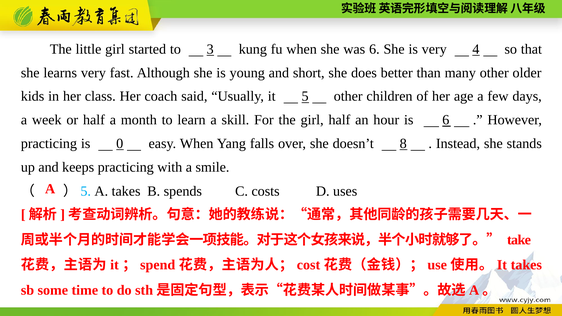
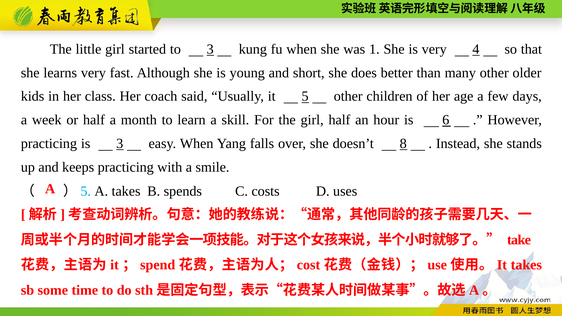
was 6: 6 -> 1 (374, 49)
is 0: 0 -> 3 (120, 144)
